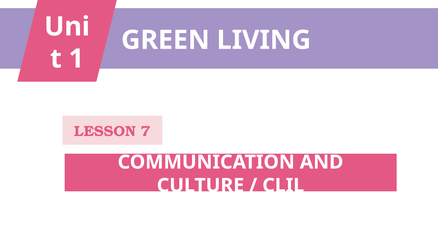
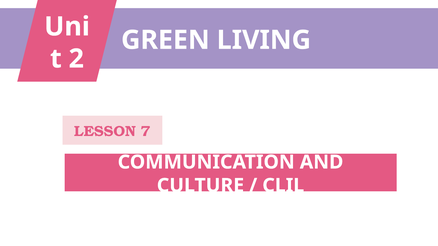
1: 1 -> 2 (76, 59)
